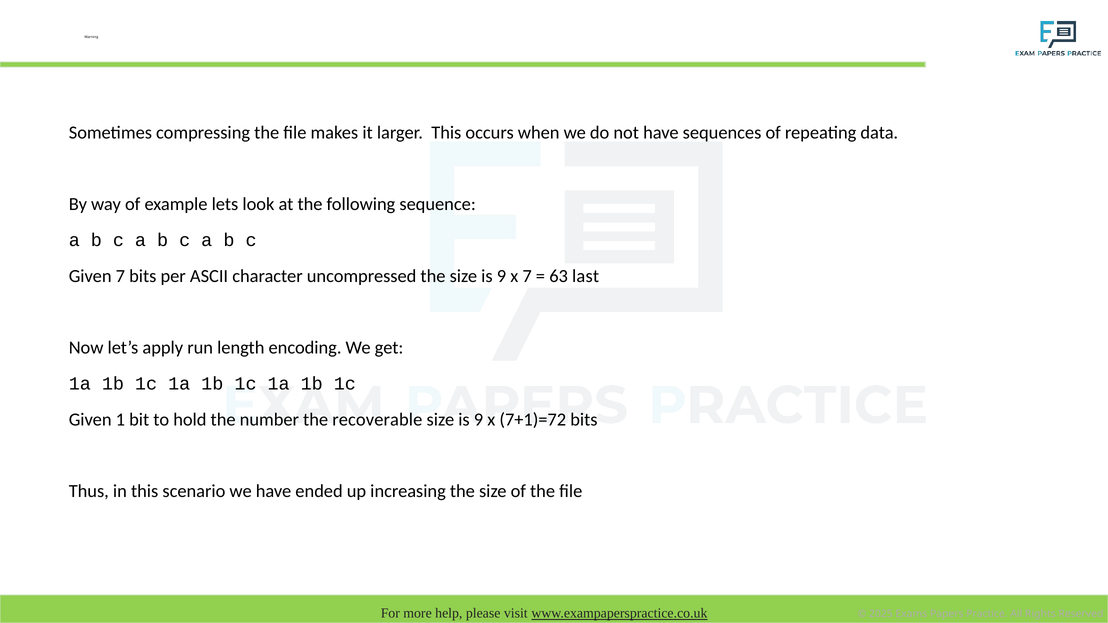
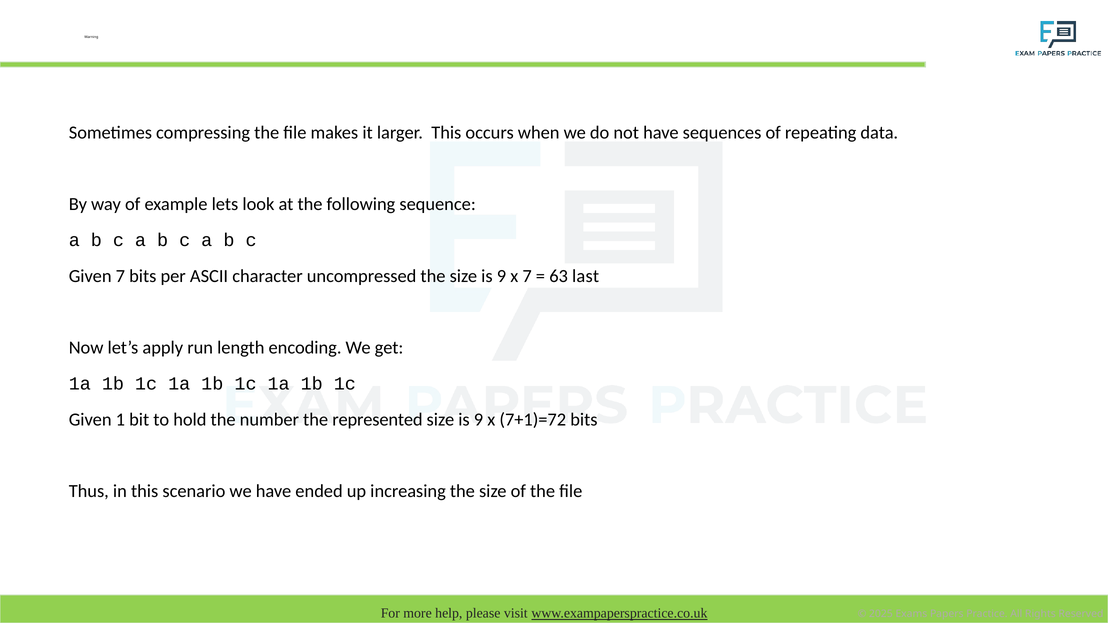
recoverable: recoverable -> represented (377, 420)
